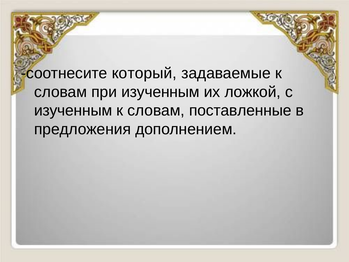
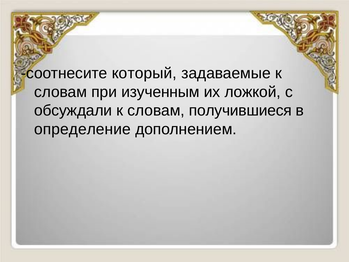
изученным: изученным -> обсуждали (73, 110)
поставленные: поставленные -> получившиеся (240, 110)
предложения: предложения -> определение (82, 129)
